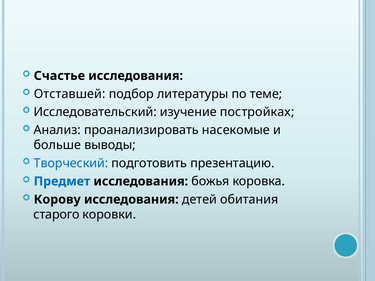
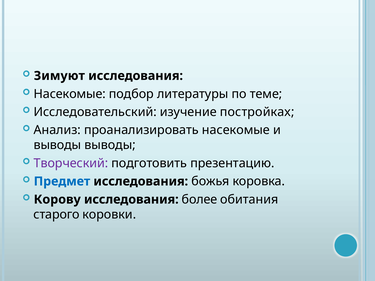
Счастье: Счастье -> Зимуют (59, 76)
Отставшей: Отставшей -> Насекомые (70, 94)
больше: больше -> выводы (57, 145)
Творческий colour: blue -> purple (71, 163)
детей: детей -> более (200, 200)
